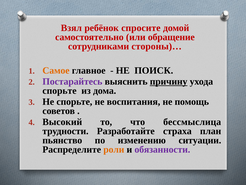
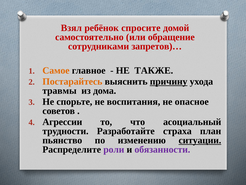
стороны)…: стороны)… -> запретов)… (157, 46)
ПОИСК: ПОИСК -> ТАКЖЕ (154, 70)
Постарайтесь colour: purple -> orange (72, 81)
спорьте: спорьте -> травмы (60, 91)
помощь: помощь -> опасное (192, 101)
Высокий: Высокий -> Агрессии (62, 122)
бессмыслица: бессмыслица -> асоциальный (192, 122)
ситуации underline: none -> present (200, 140)
роли colour: orange -> purple (114, 149)
